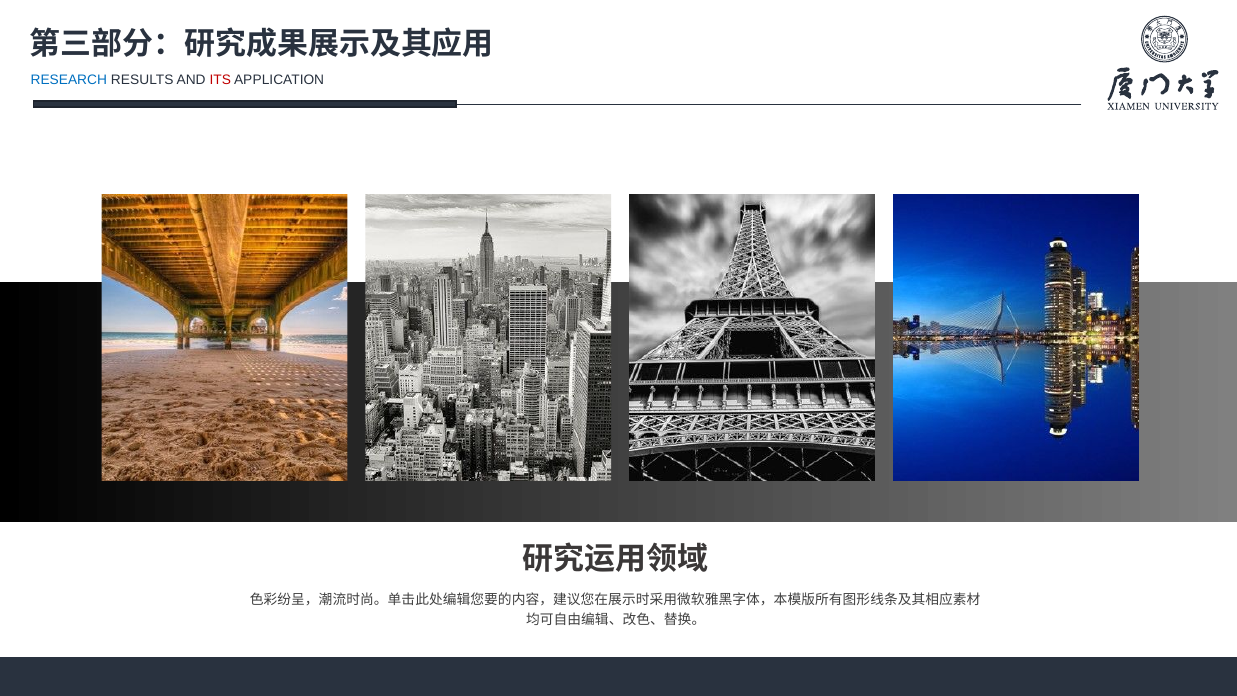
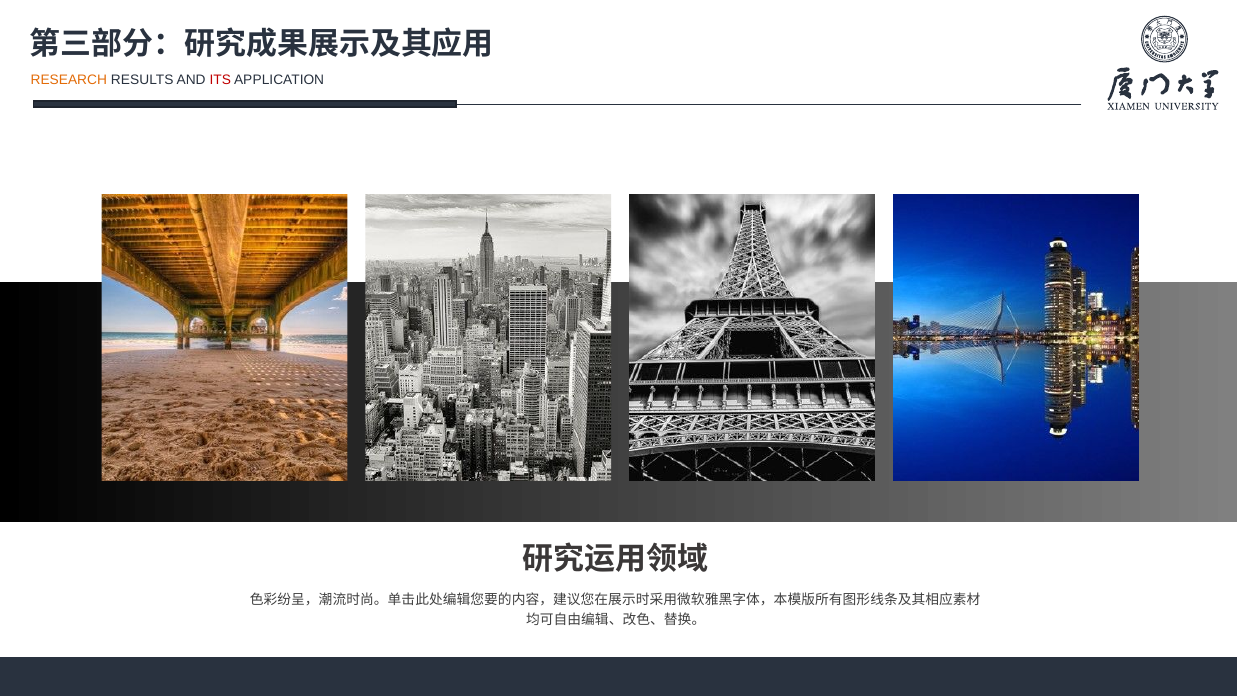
RESEARCH colour: blue -> orange (69, 80)
